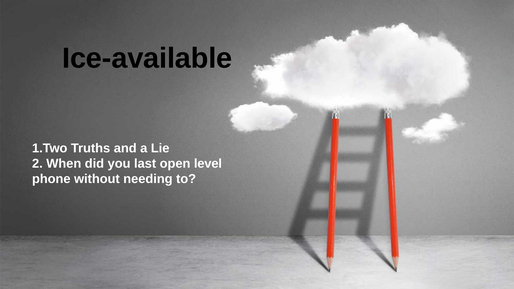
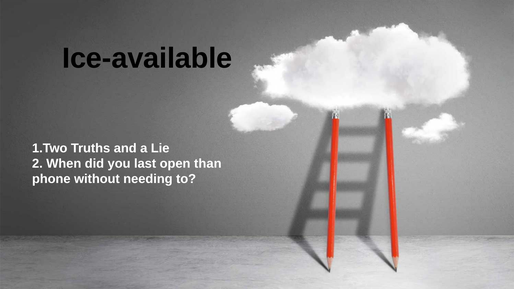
level: level -> than (208, 164)
